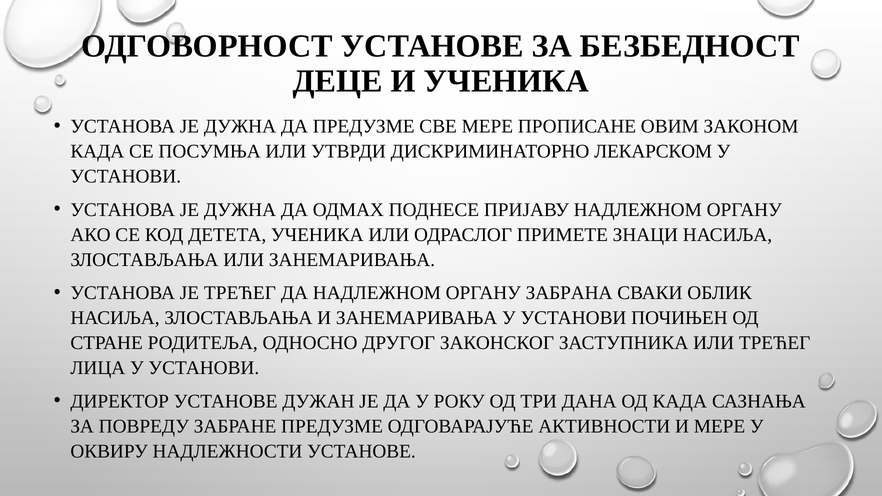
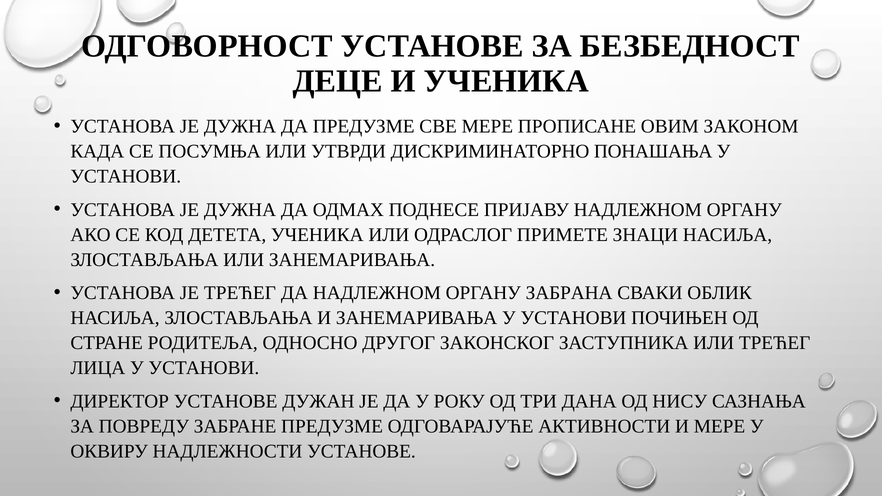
ЛЕКАРСКОМ: ЛЕКАРСКОМ -> ПОНАШАЊА (653, 152)
ОД КАДА: КАДА -> НИСУ (680, 401)
